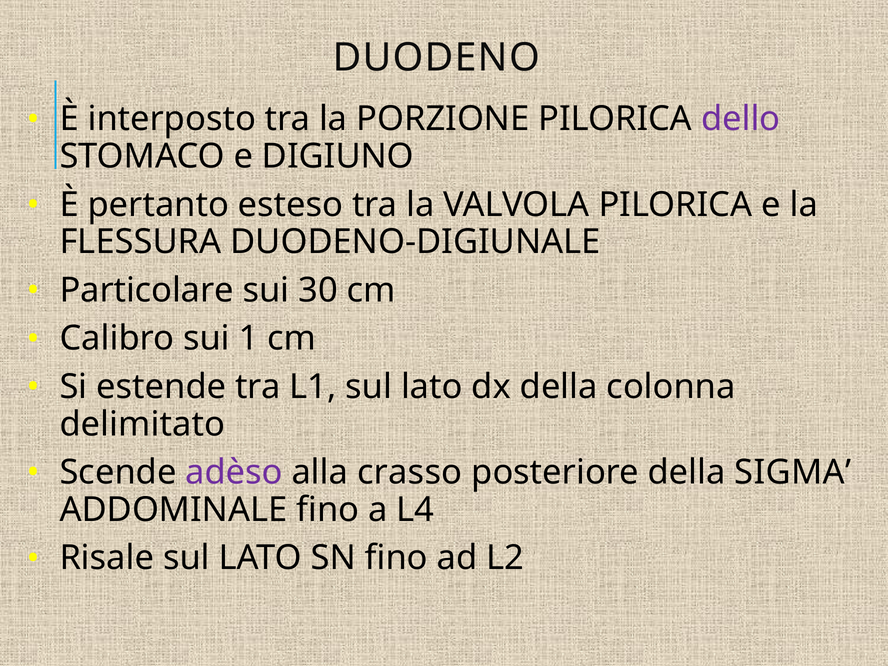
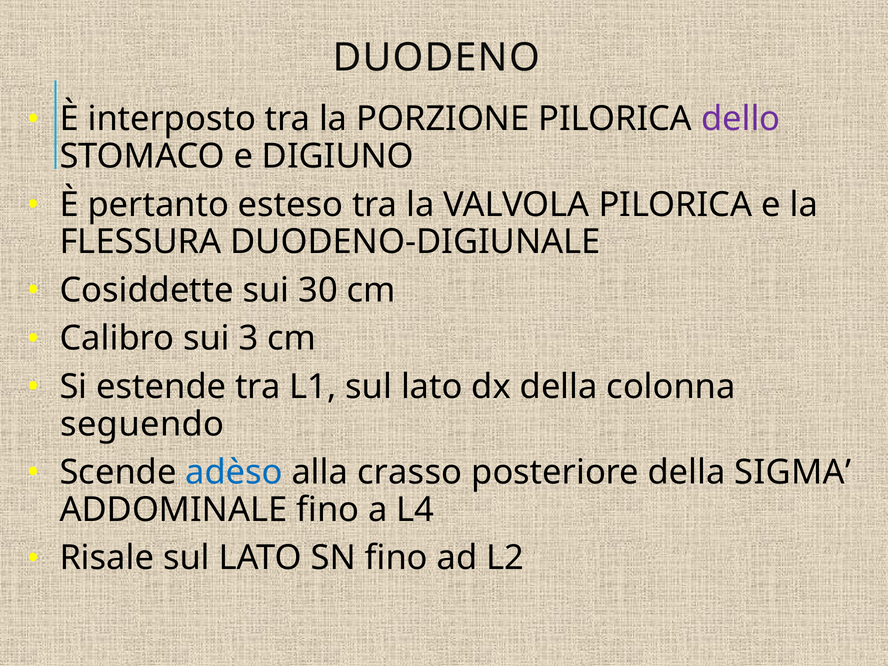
Particolare: Particolare -> Cosiddette (147, 290)
1: 1 -> 3 (249, 339)
delimitato: delimitato -> seguendo (142, 424)
adèso colour: purple -> blue (234, 472)
